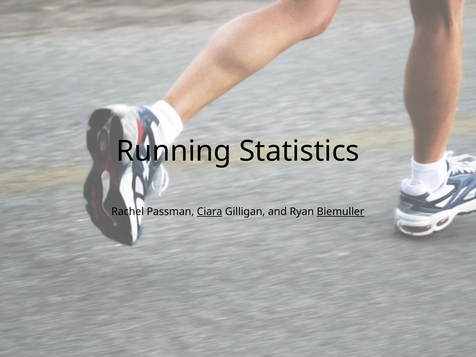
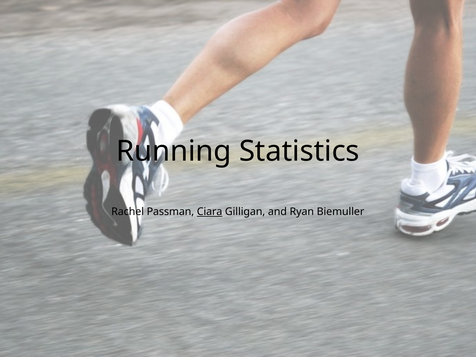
Biemuller underline: present -> none (340, 212)
